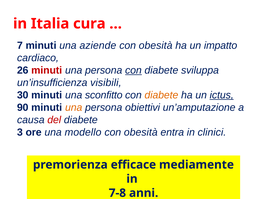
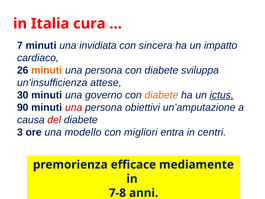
aziende: aziende -> invidiata (98, 45)
obesità: obesità -> sincera (156, 45)
minuti colour: red -> orange (47, 70)
con underline: present -> none (133, 70)
visibili: visibili -> attese (106, 83)
sconfitto: sconfitto -> governo (104, 95)
una colour: orange -> red (74, 107)
obesità: obesità -> migliori (141, 132)
clinici: clinici -> centri (212, 132)
